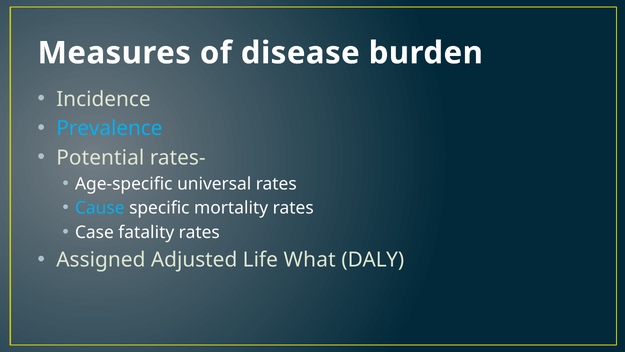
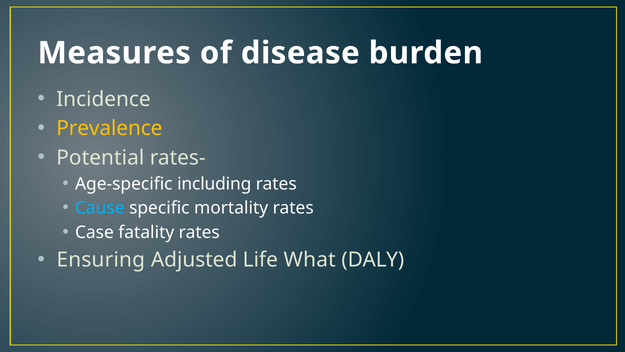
Prevalence colour: light blue -> yellow (109, 128)
universal: universal -> including (214, 184)
Assigned: Assigned -> Ensuring (101, 260)
